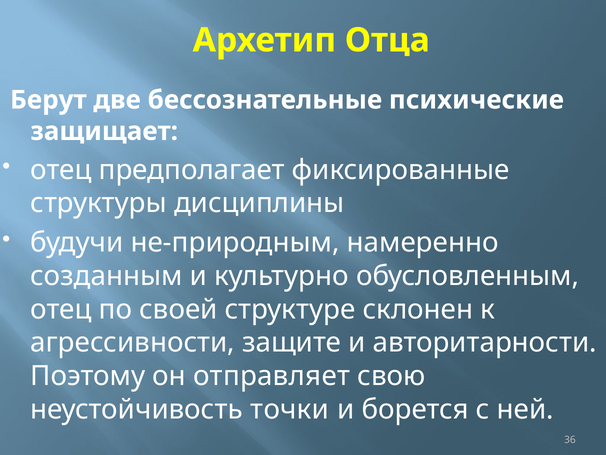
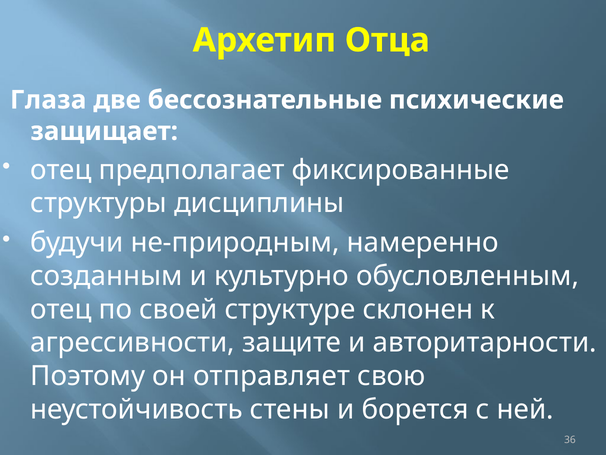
Берут: Берут -> Глаза (48, 100)
точки: точки -> стены (290, 409)
